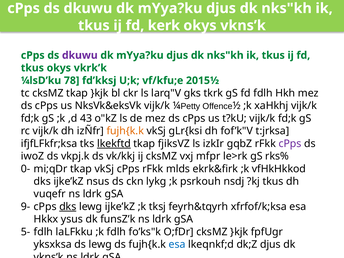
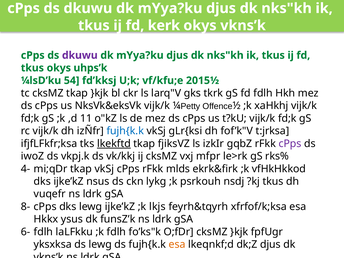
vkrk’k: vkrk’k -> uhps’k (90, 68)
78: 78 -> 54 (72, 81)
43: 43 -> 11 (86, 118)
fujh{k.k colour: orange -> blue (125, 131)
0-: 0- -> 4- (26, 169)
9-: 9- -> 8- (26, 207)
dks underline: present -> none (68, 207)
tksj: tksj -> lkjs (157, 207)
5-: 5- -> 6- (26, 232)
esa colour: blue -> orange (177, 244)
